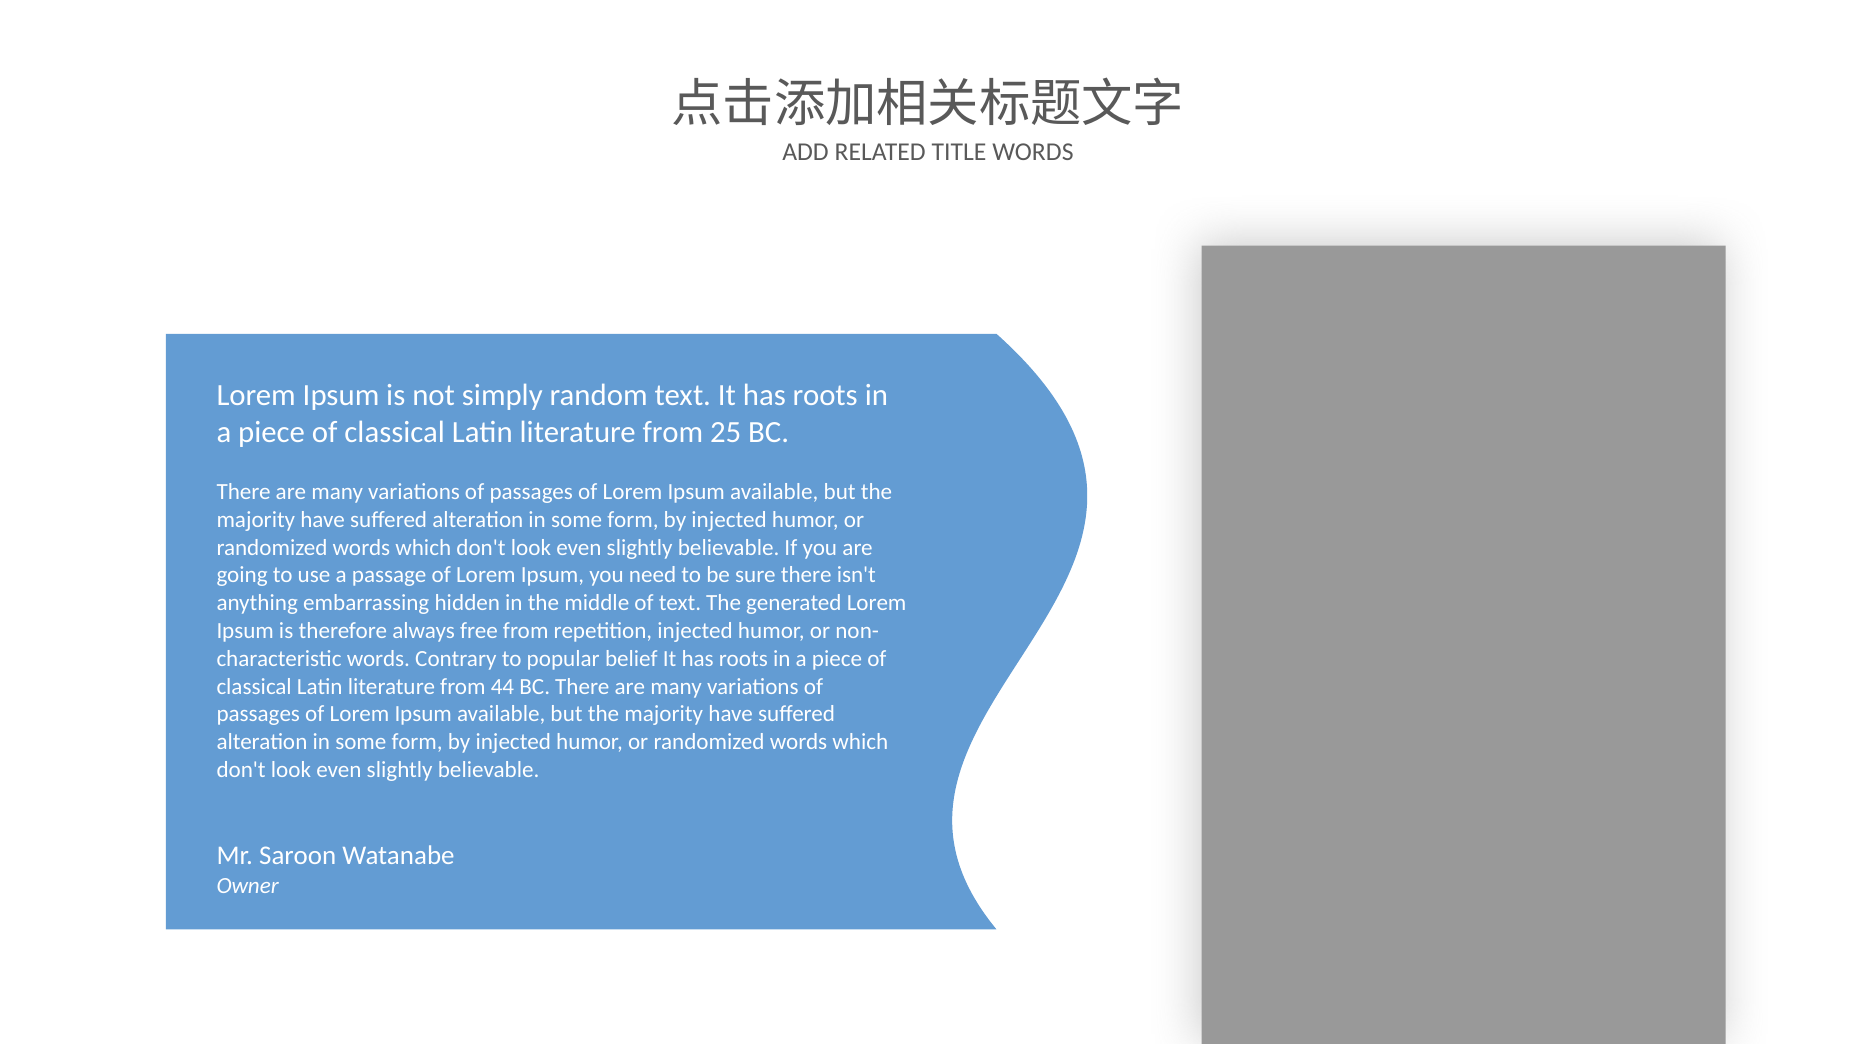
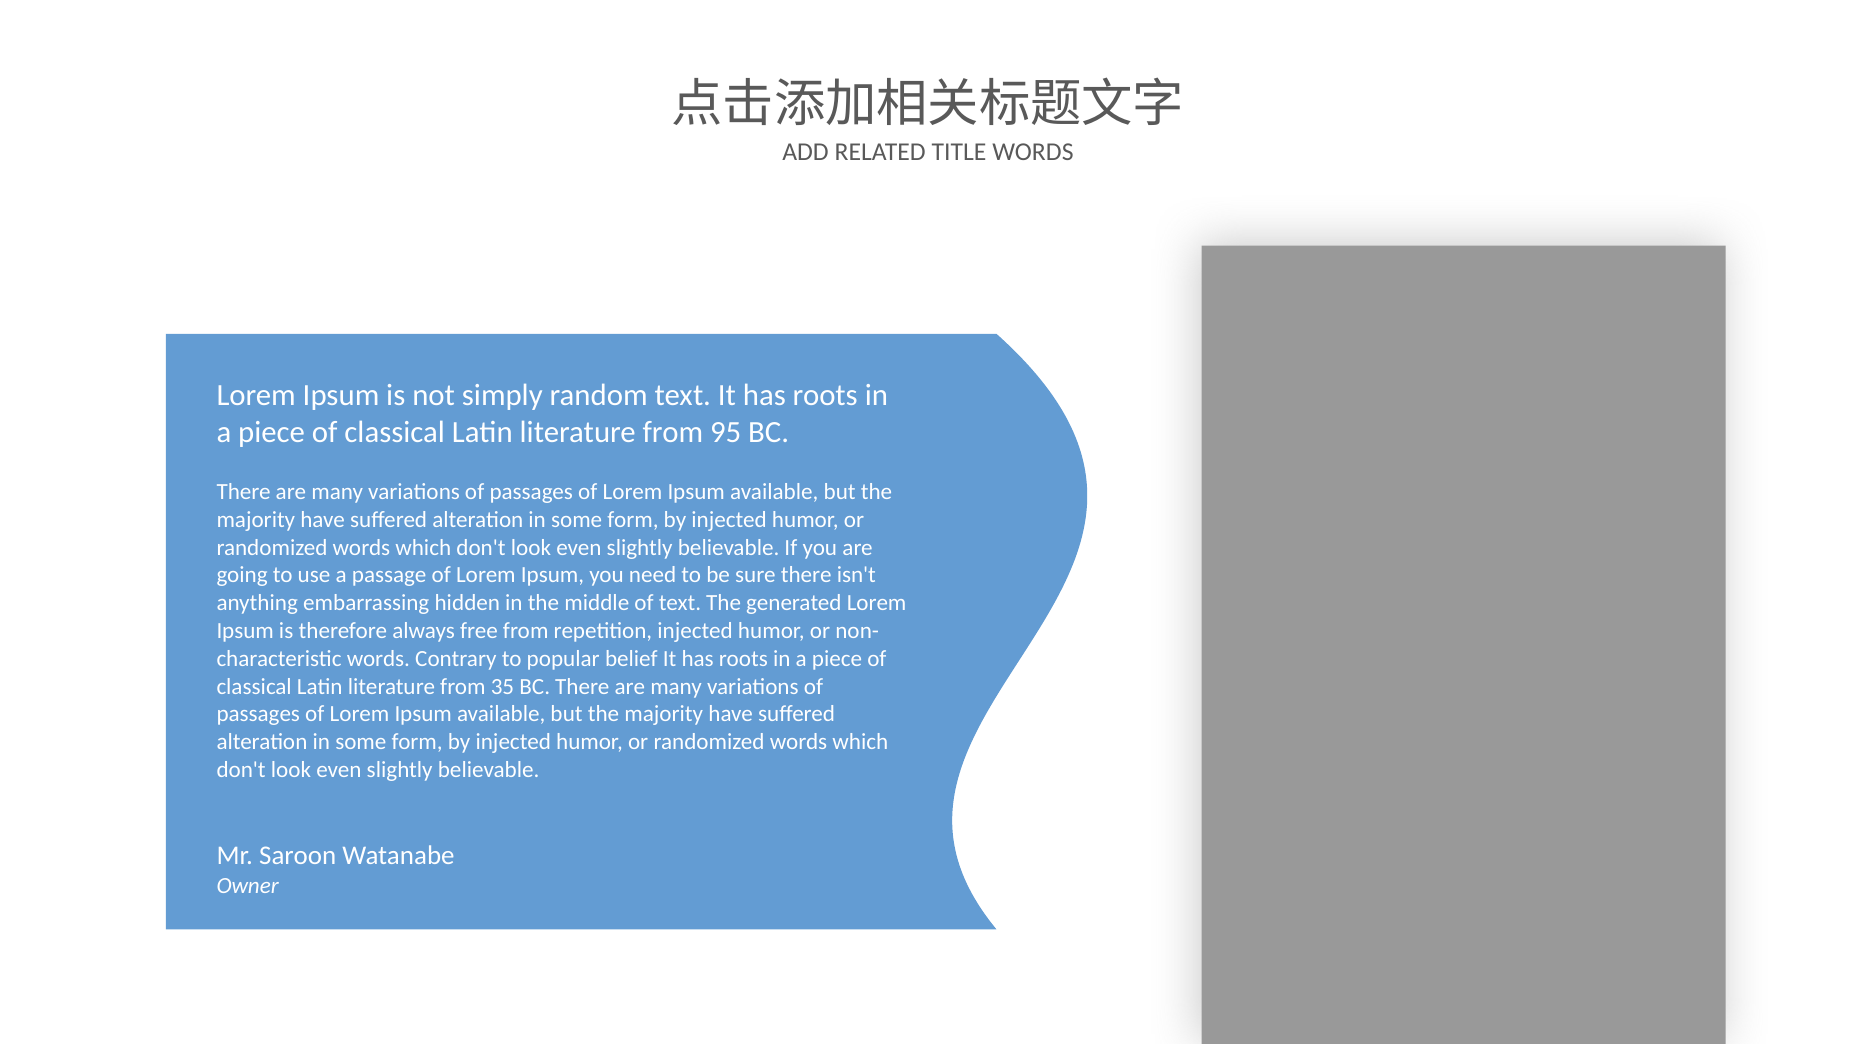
25: 25 -> 95 (726, 432)
44: 44 -> 35 (502, 686)
